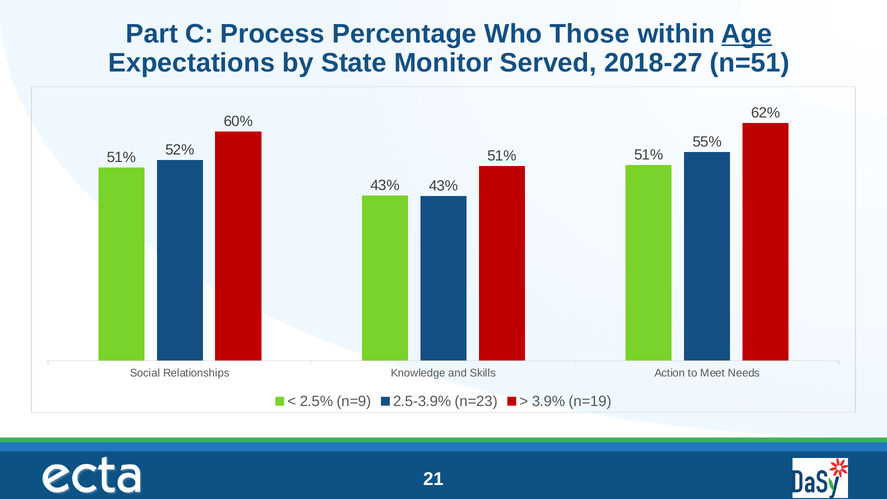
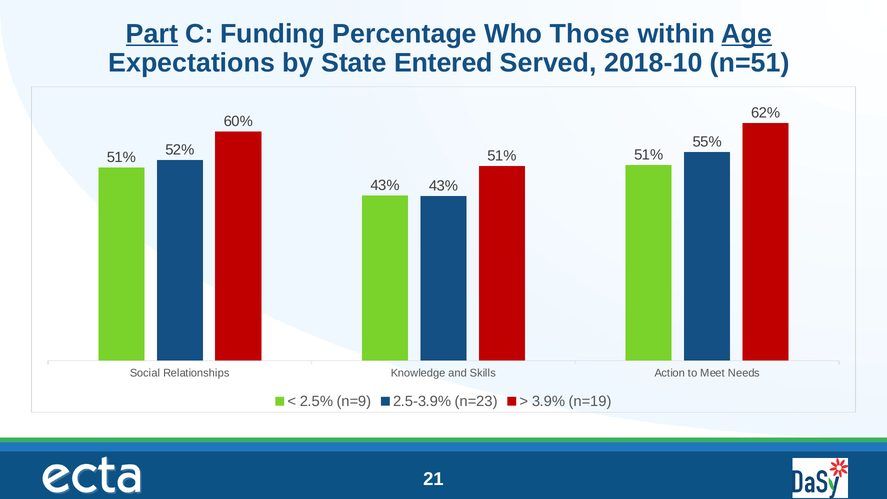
Part underline: none -> present (152, 34)
Process: Process -> Funding (273, 34)
Monitor: Monitor -> Entered (443, 63)
2018-27: 2018-27 -> 2018-10 (653, 63)
